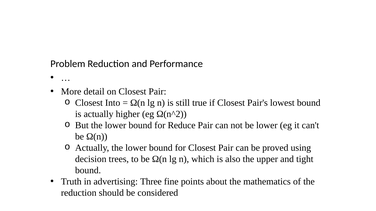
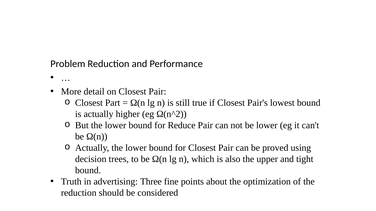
Into: Into -> Part (113, 103)
mathematics: mathematics -> optimization (267, 182)
